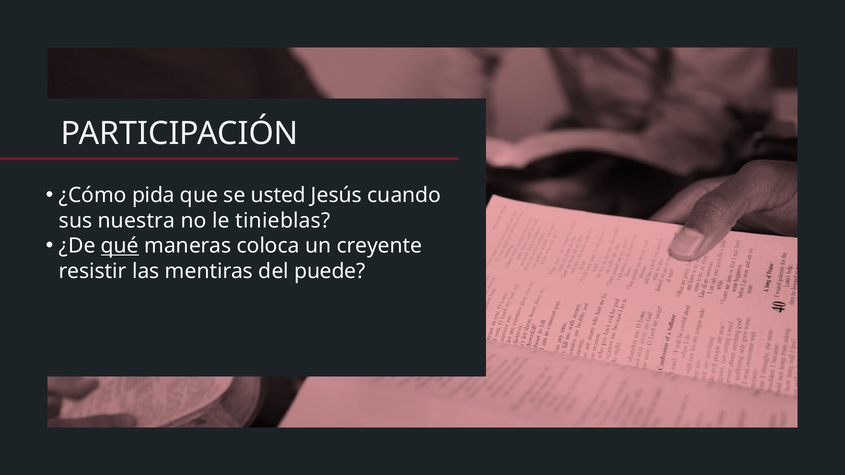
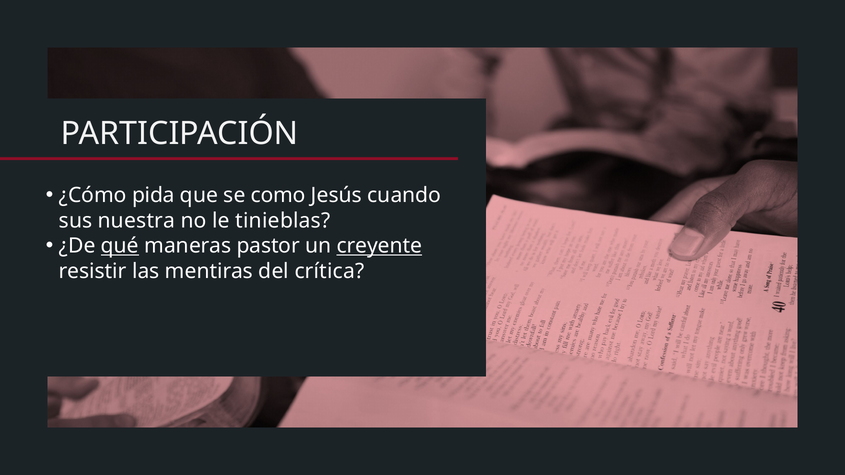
usted: usted -> como (278, 195)
coloca: coloca -> pastor (268, 246)
creyente underline: none -> present (379, 246)
puede: puede -> crítica (330, 271)
